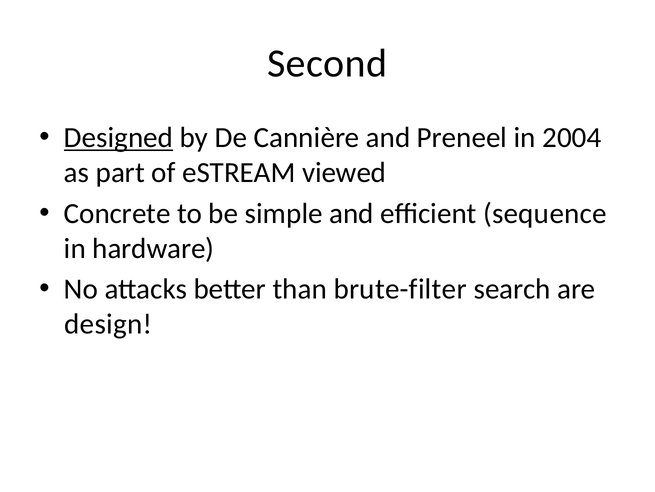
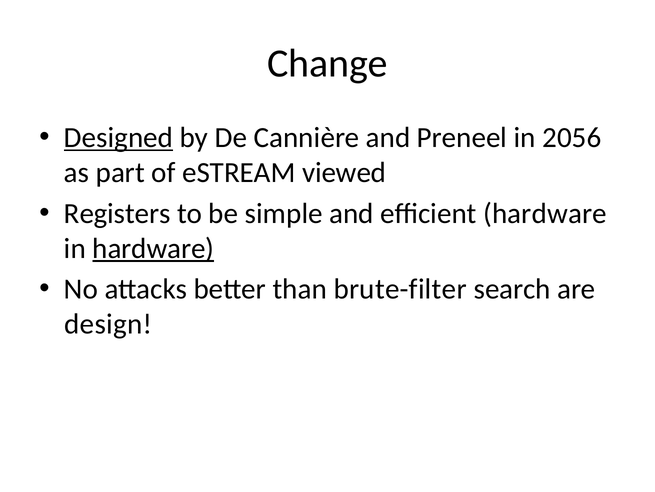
Second: Second -> Change (327, 63)
2004: 2004 -> 2056 (572, 137)
Concrete: Concrete -> Registers (117, 213)
efficient sequence: sequence -> hardware (545, 213)
hardware underline: none -> present (153, 248)
